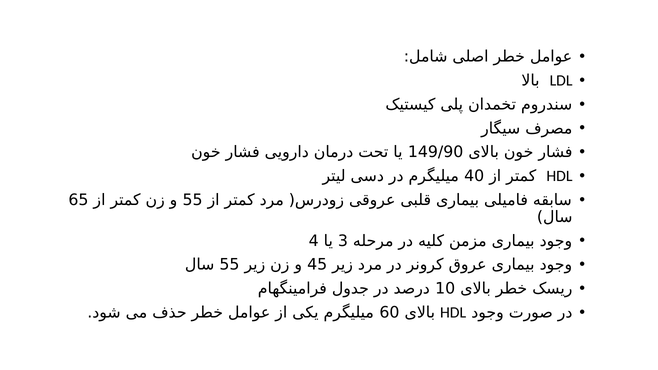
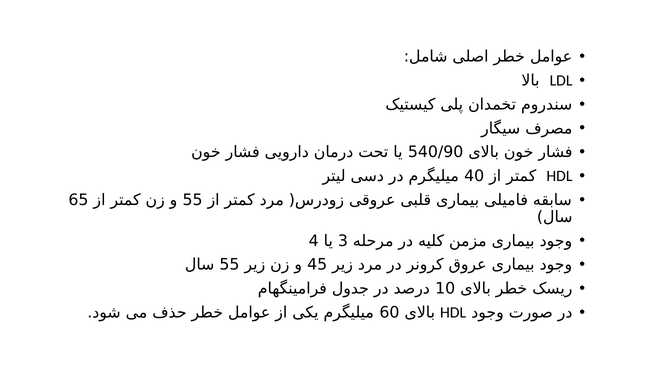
149/90: 149/90 -> 540/90 (436, 152)
